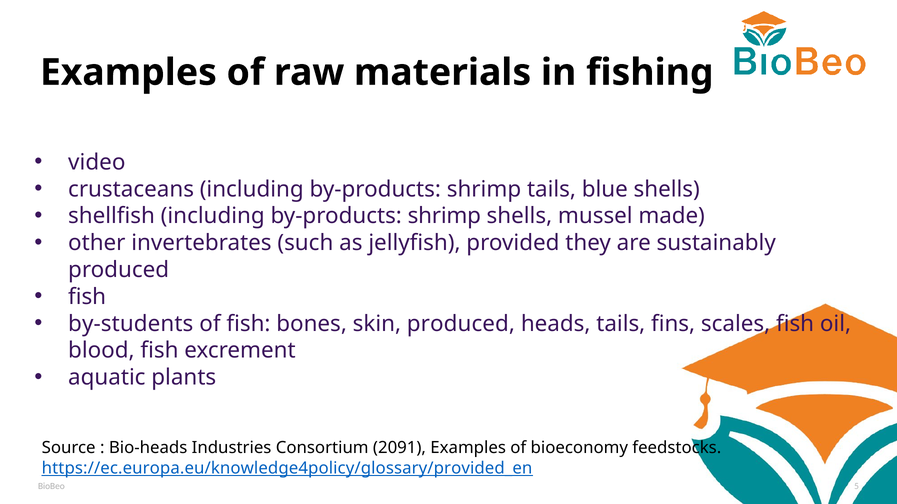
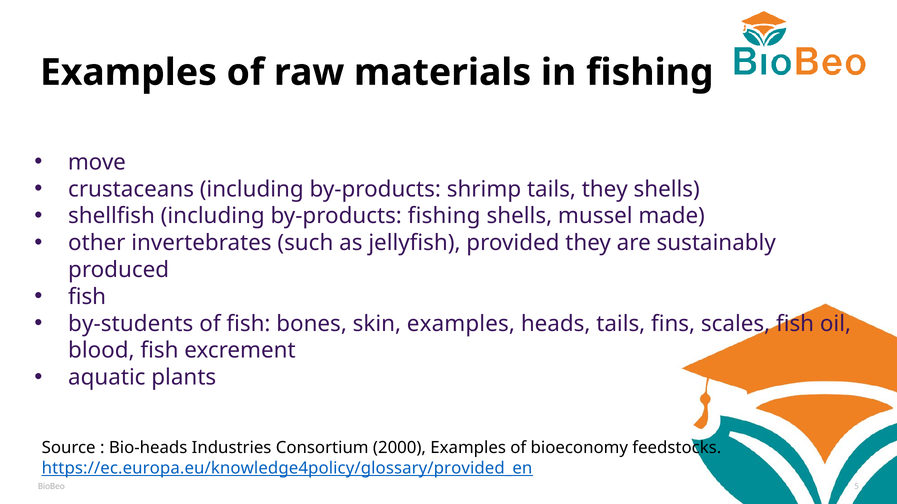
video: video -> move (97, 163)
tails blue: blue -> they (605, 189)
shellfish including by-products shrimp: shrimp -> fishing (444, 216)
skin produced: produced -> examples (461, 324)
2091: 2091 -> 2000 (399, 448)
